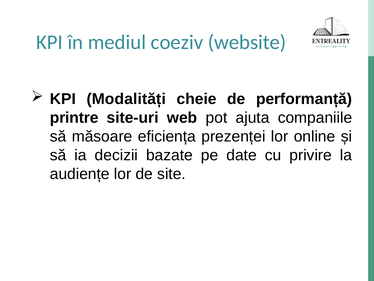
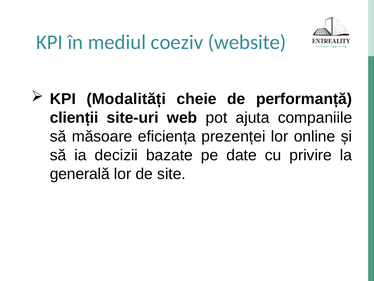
printre: printre -> clienții (74, 118)
audiențe: audiențe -> generală (80, 174)
